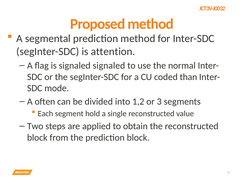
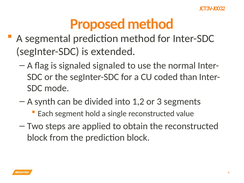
attention: attention -> extended (113, 52)
often: often -> synth (45, 102)
